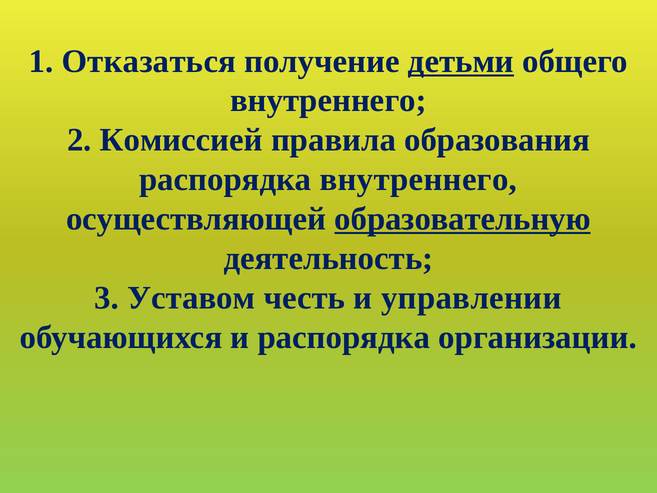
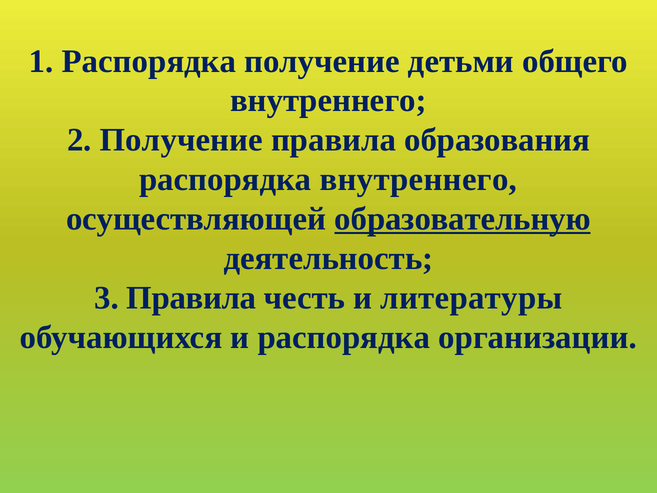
1 Отказаться: Отказаться -> Распорядка (149, 61)
детьми underline: present -> none (461, 61)
2 Комиссией: Комиссией -> Получение (181, 140)
3 Уставом: Уставом -> Правила (191, 298)
управлении: управлении -> литературы (471, 298)
